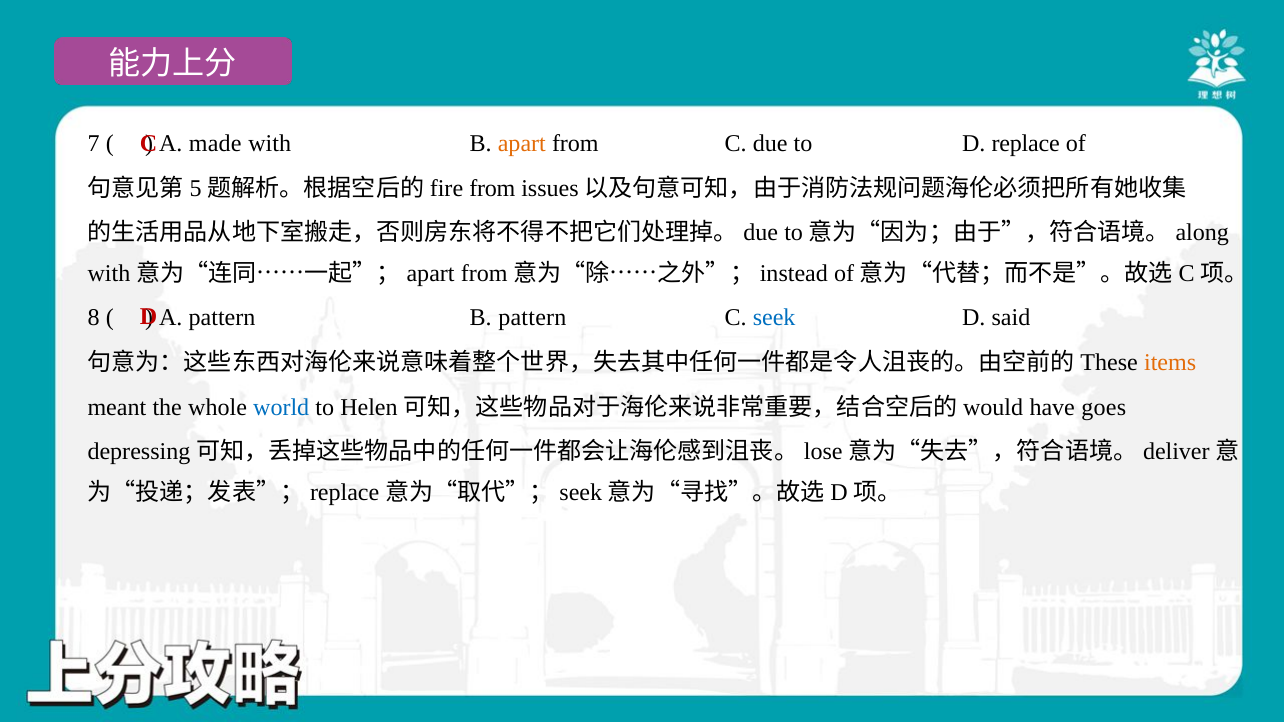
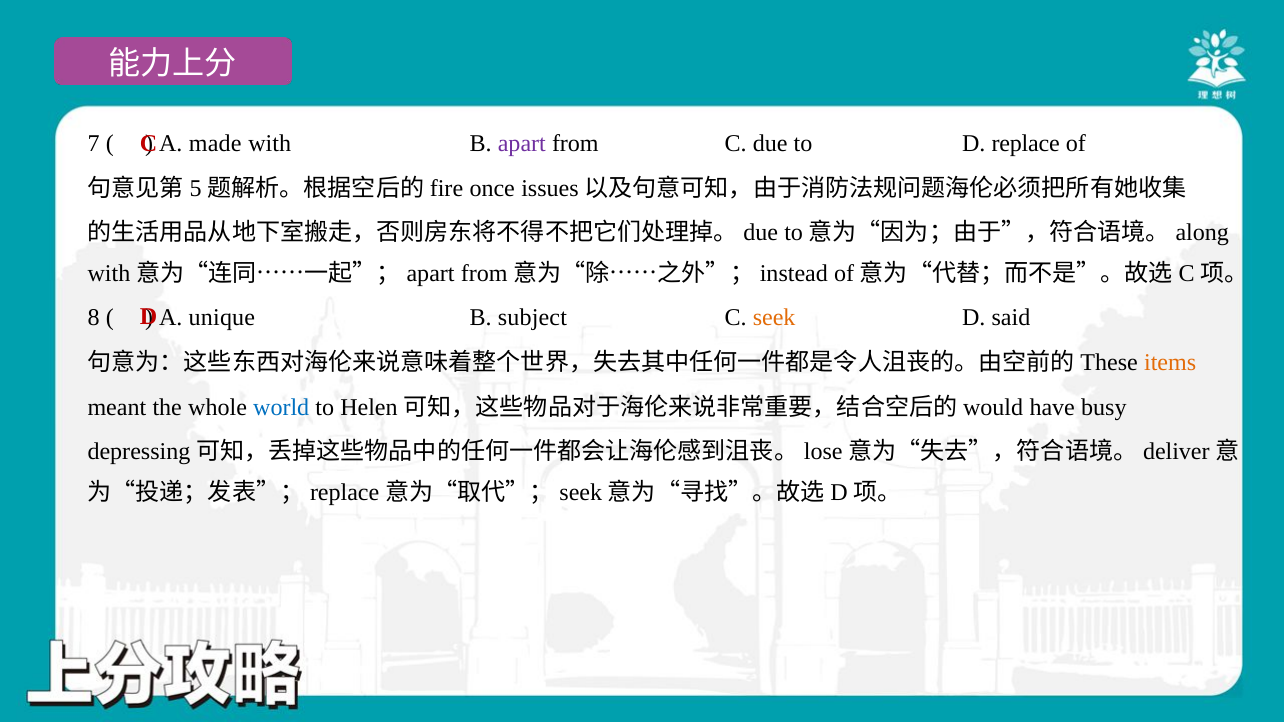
apart colour: orange -> purple (522, 144)
from: from -> once (492, 188)
A pattern: pattern -> unique (222, 318)
B pattern: pattern -> subject (532, 318)
seek colour: blue -> orange (774, 318)
goes: goes -> busy (1104, 407)
